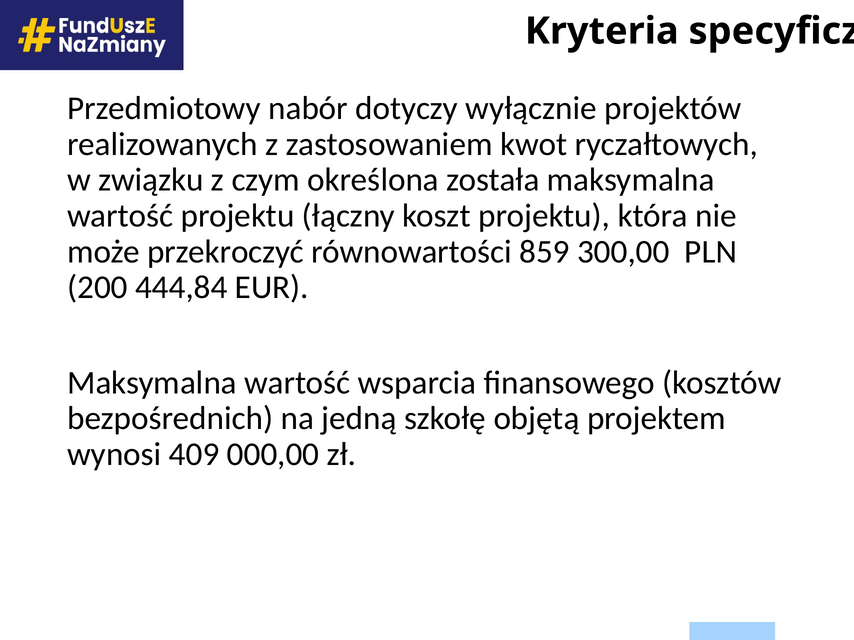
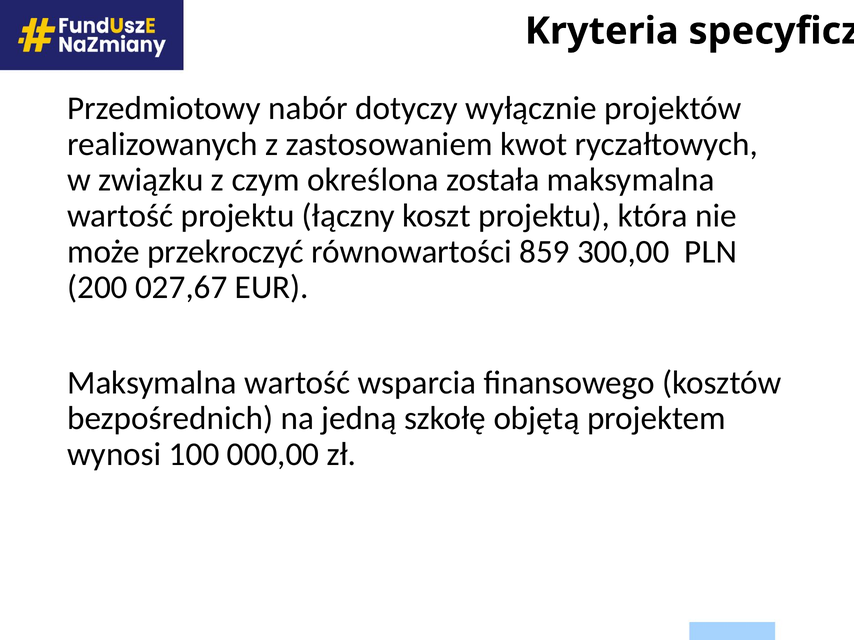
444,84: 444,84 -> 027,67 (181, 288)
409: 409 -> 100 (194, 455)
